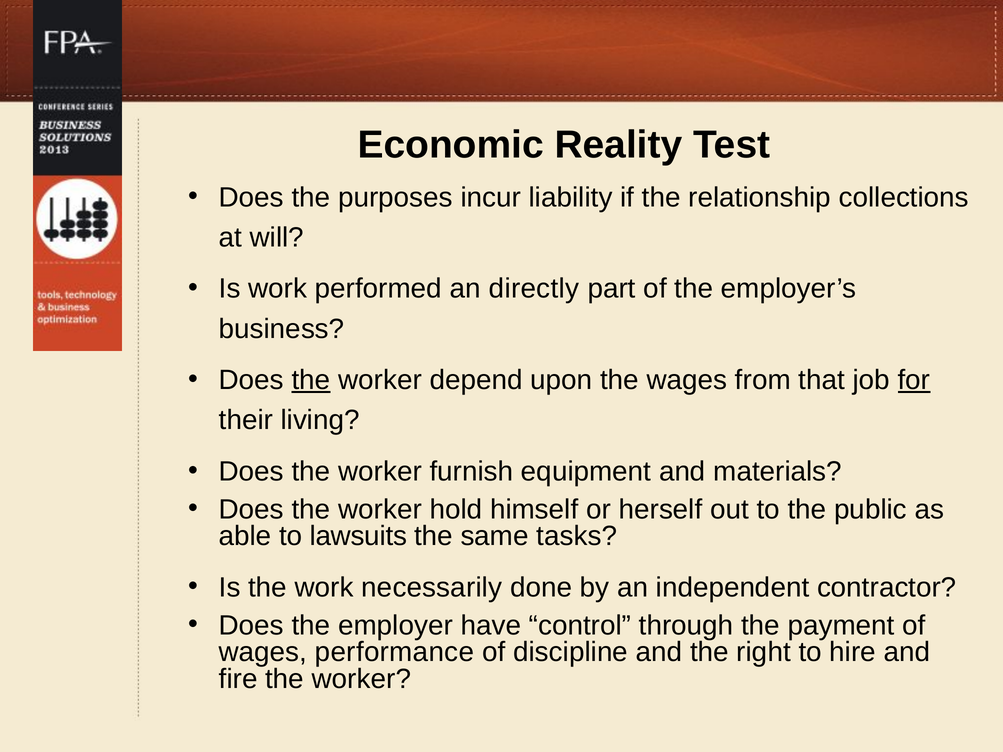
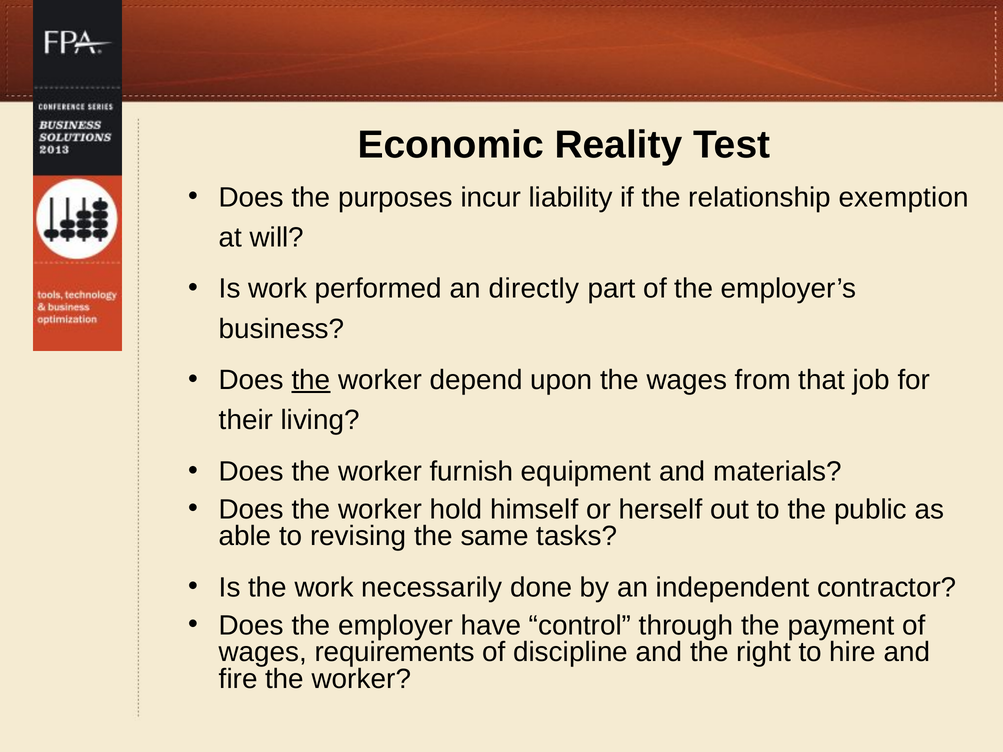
collections: collections -> exemption (904, 197)
for underline: present -> none (914, 380)
lawsuits: lawsuits -> revising (358, 536)
performance: performance -> requirements (395, 652)
